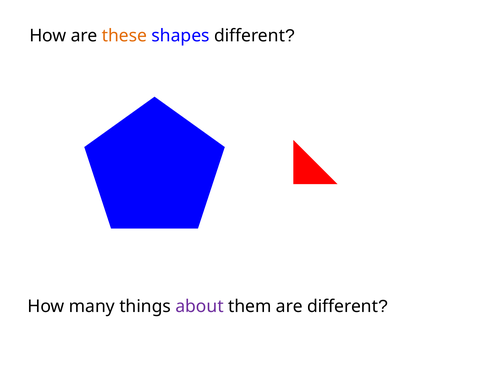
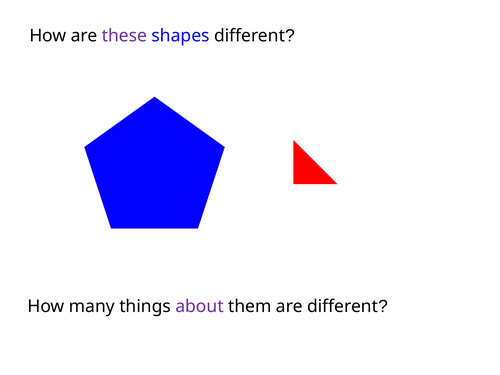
these colour: orange -> purple (124, 36)
